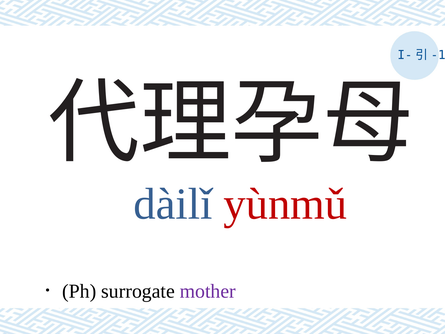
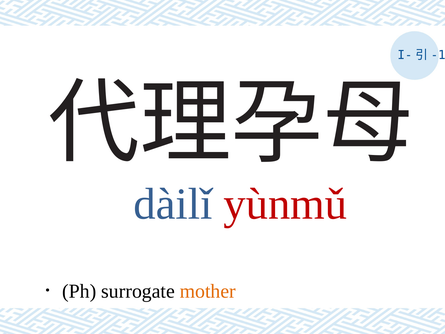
mother colour: purple -> orange (208, 291)
